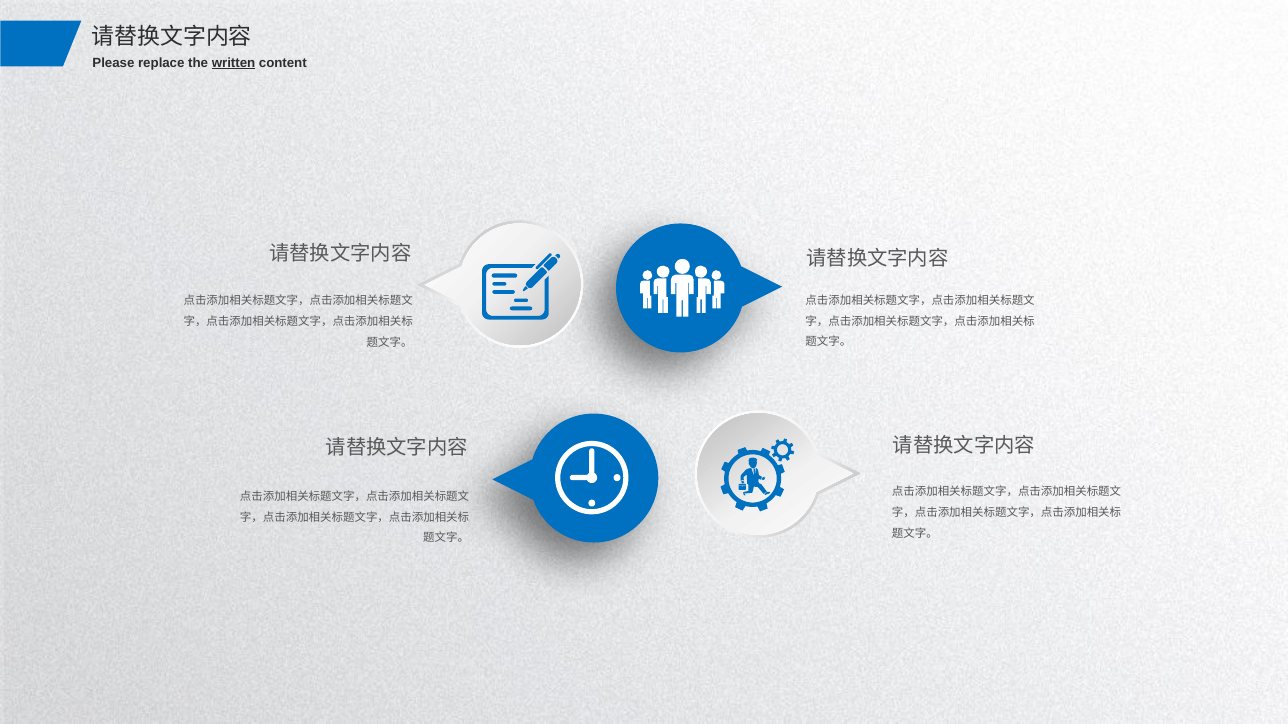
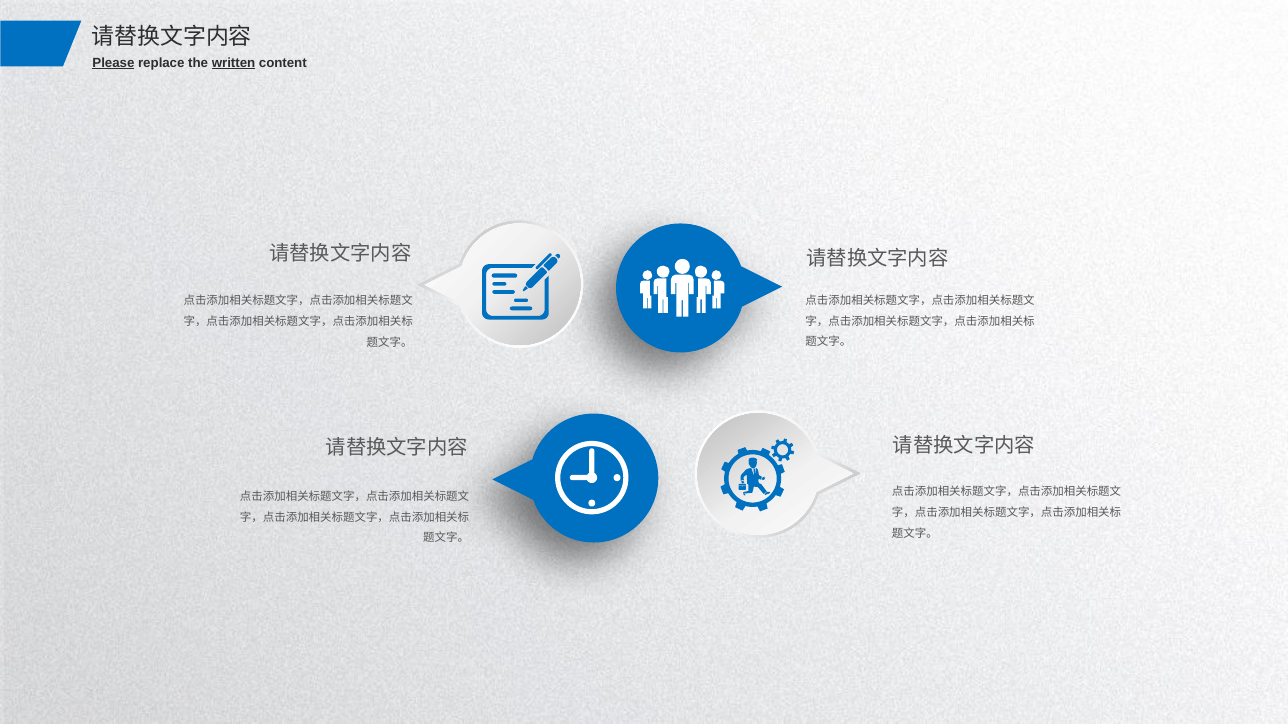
Please underline: none -> present (113, 63)
